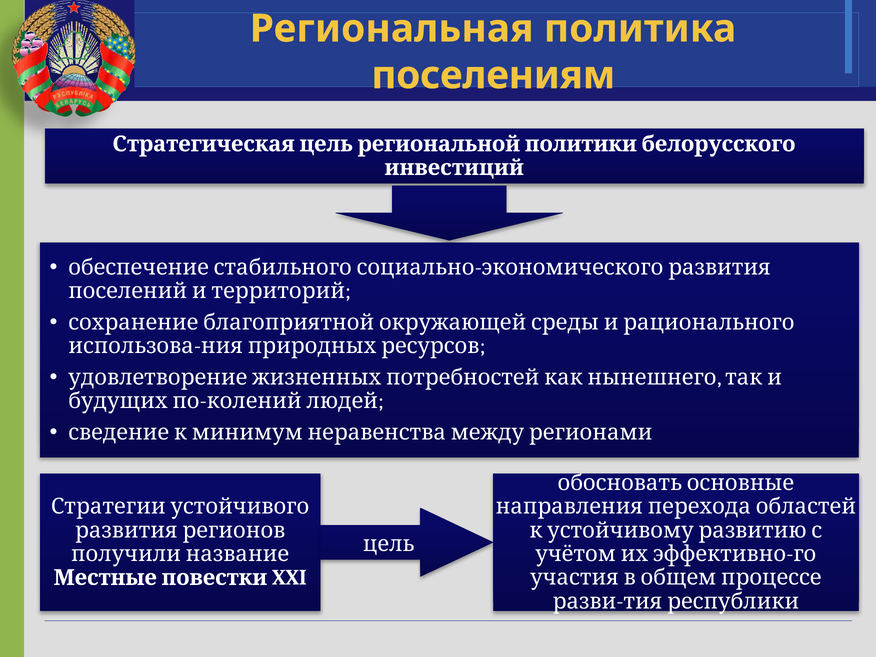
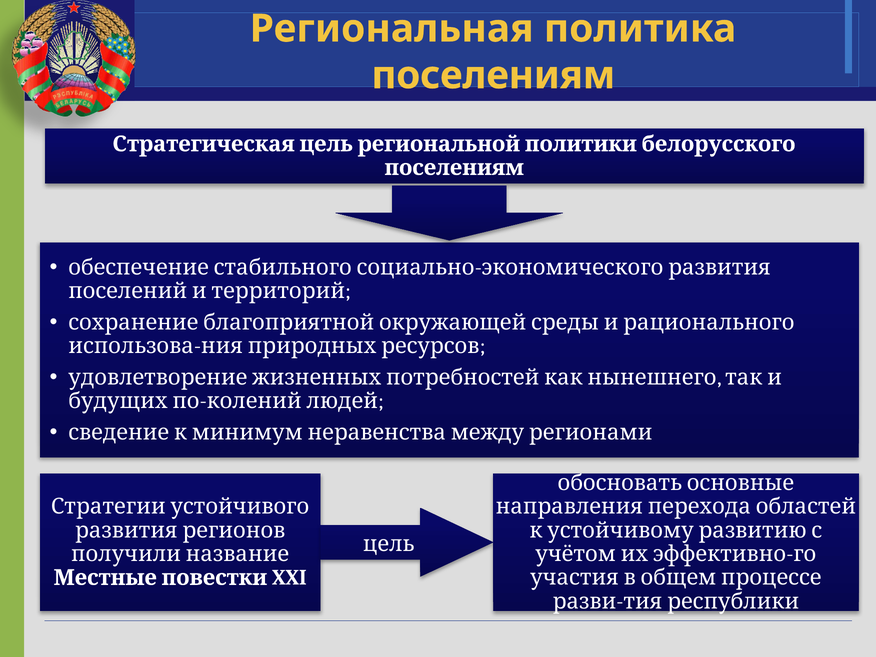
инвестиций: инвестиций -> поселениям (454, 168)
